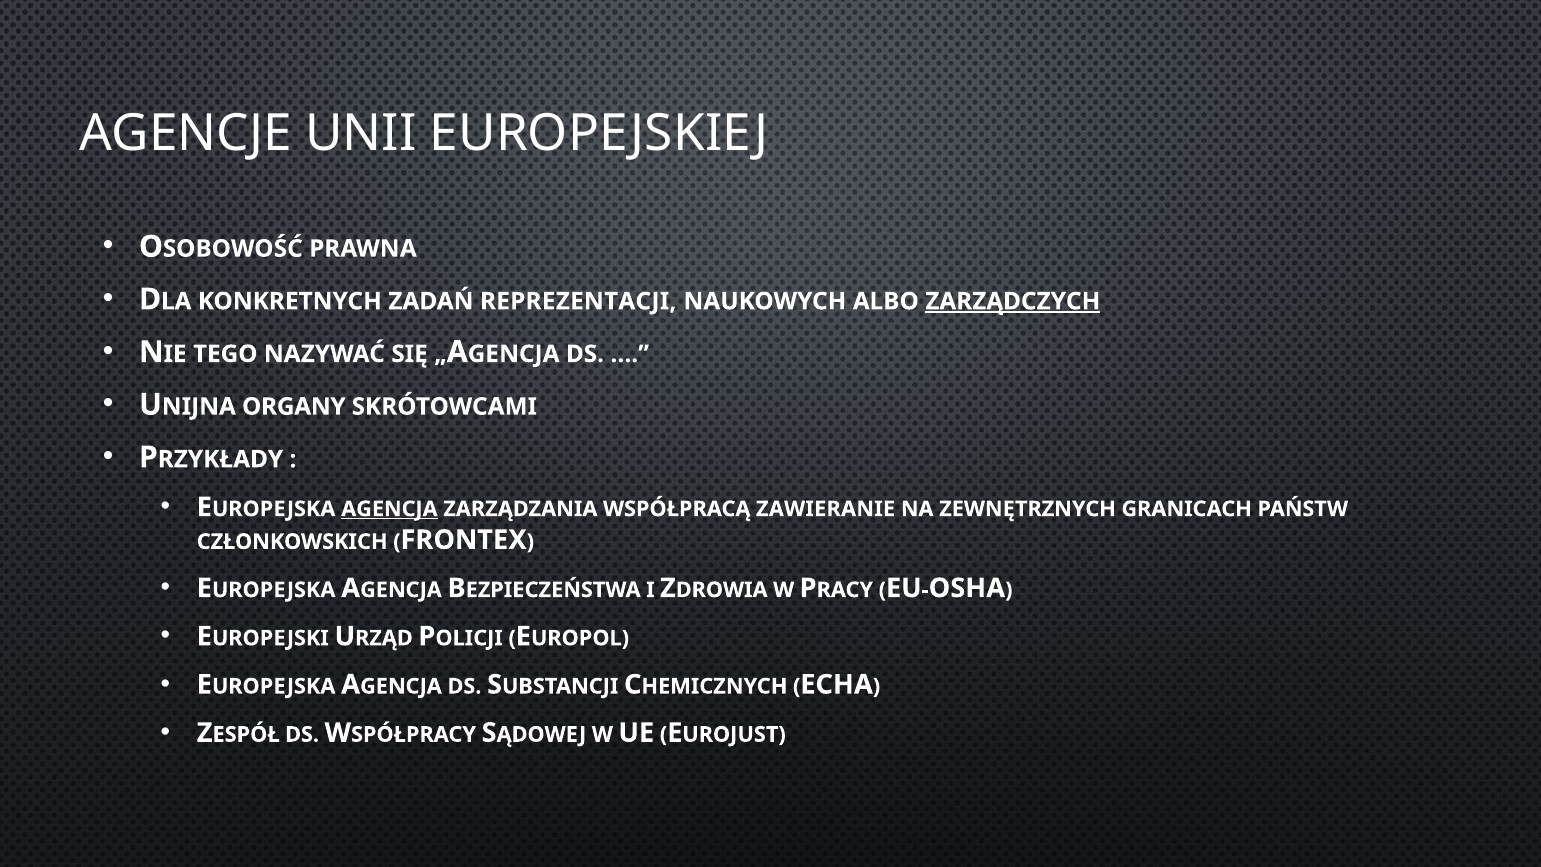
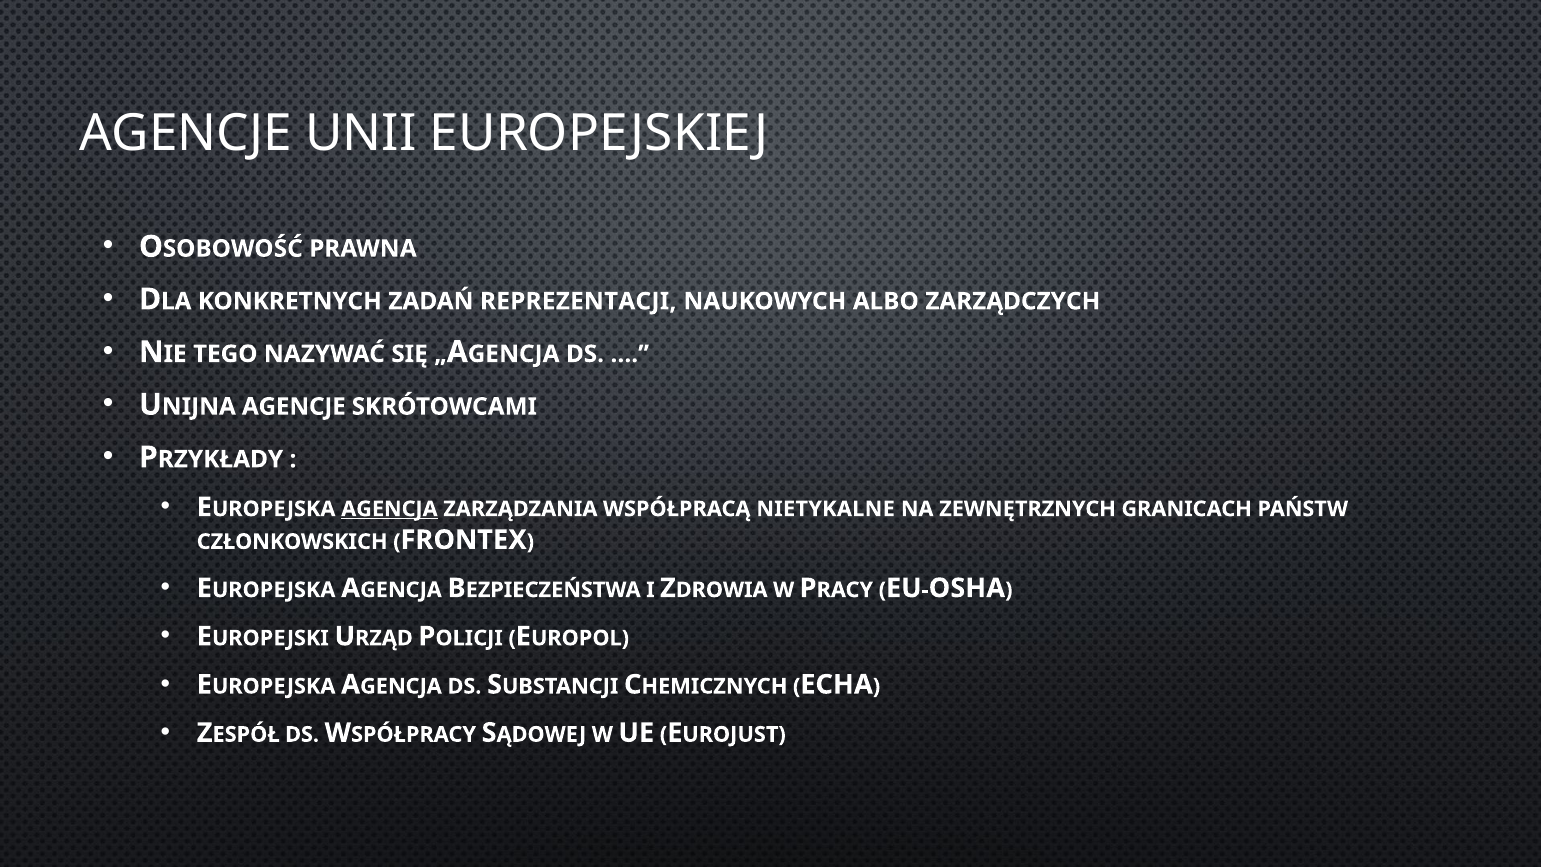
ZARZĄDCZYCH underline: present -> none (1013, 301)
UNIJNA ORGANY: ORGANY -> AGENCJE (294, 407)
ZAWIERANIE: ZAWIERANIE -> NIETYKALNE (826, 509)
